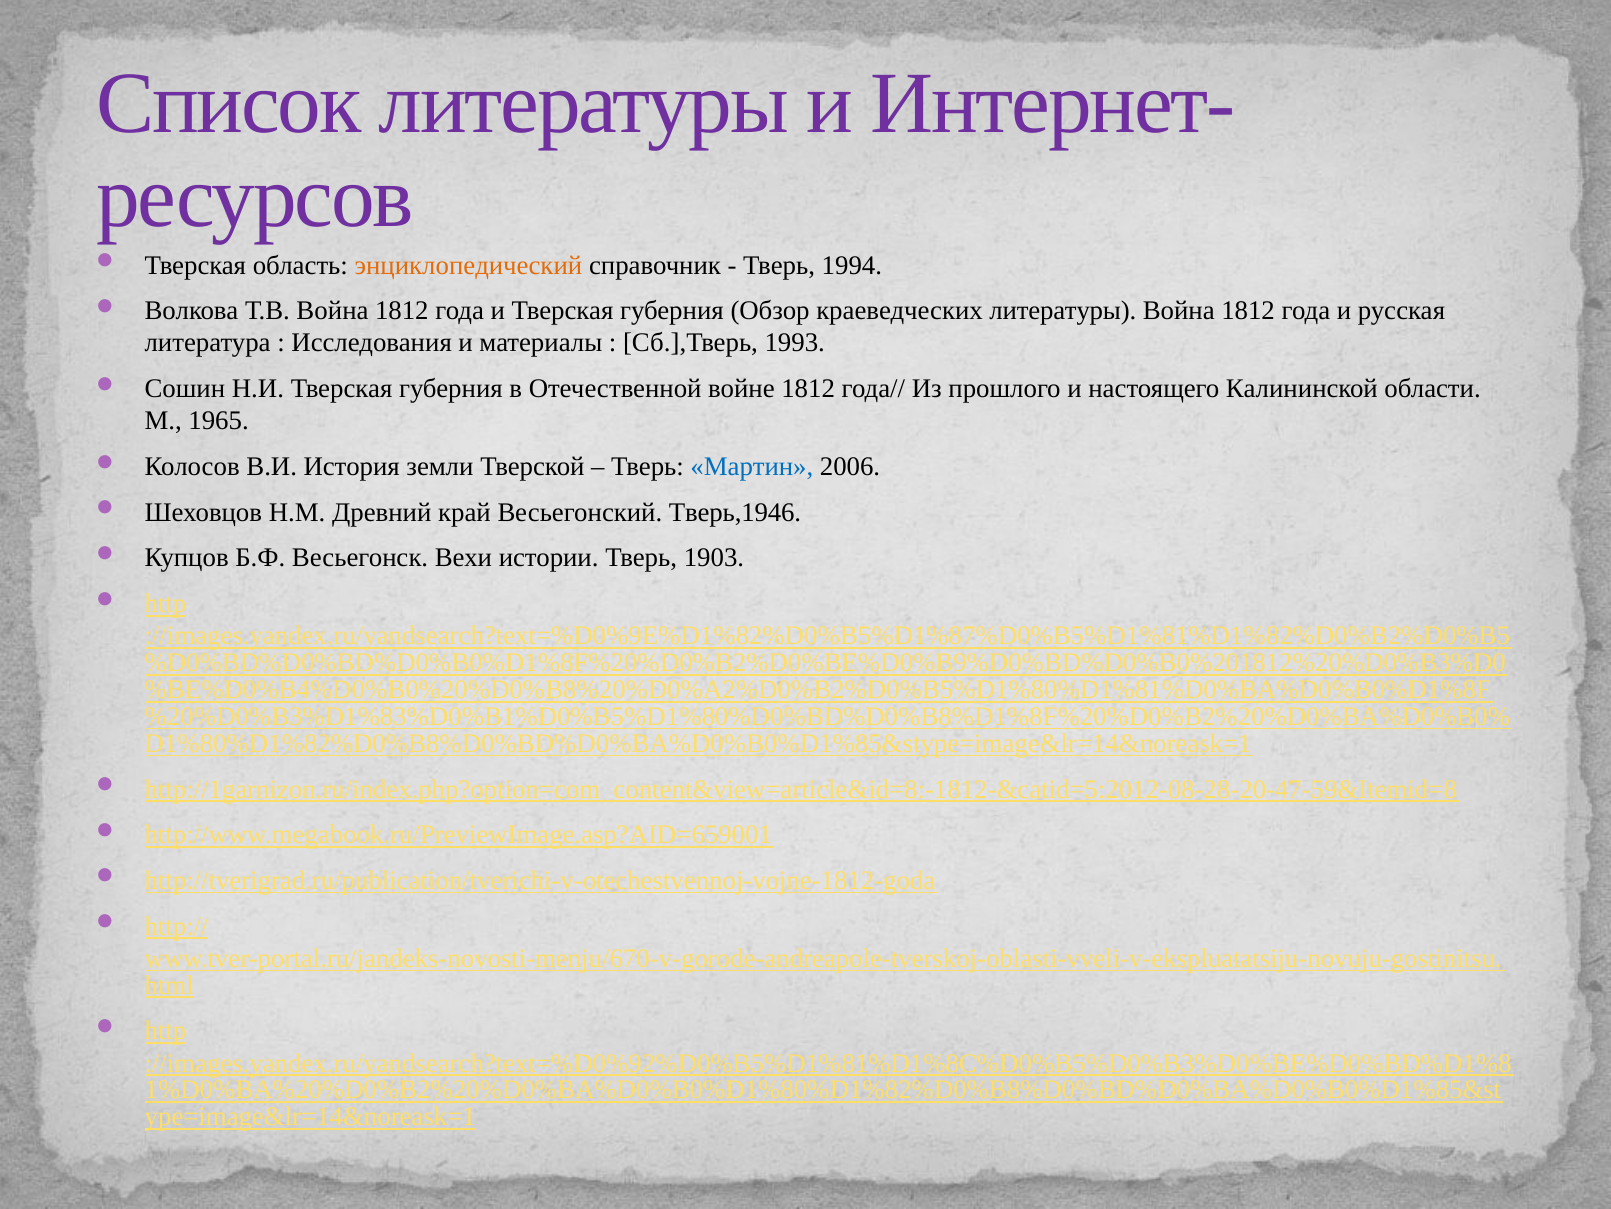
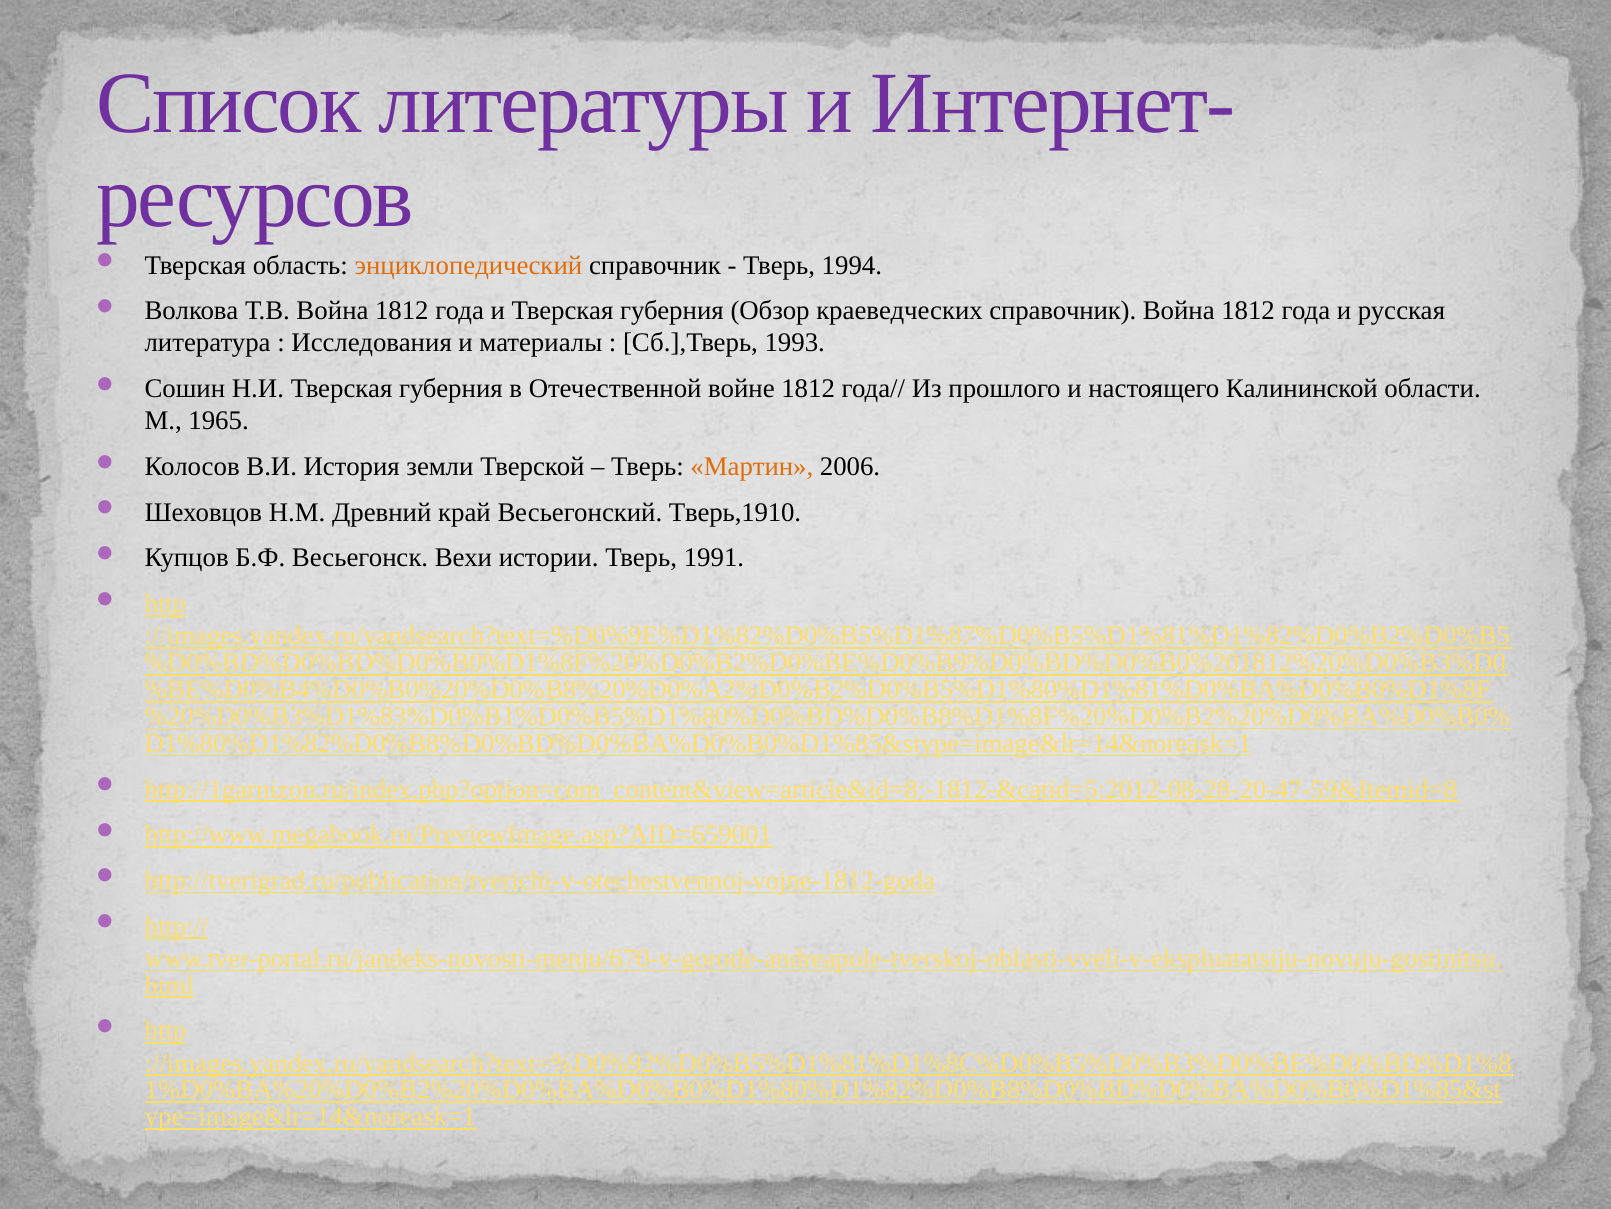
краеведческих литературы: литературы -> справочник (1063, 311)
Мартин colour: blue -> orange (752, 466)
Тверь,1946: Тверь,1946 -> Тверь,1910 (735, 512)
1903: 1903 -> 1991 (714, 558)
